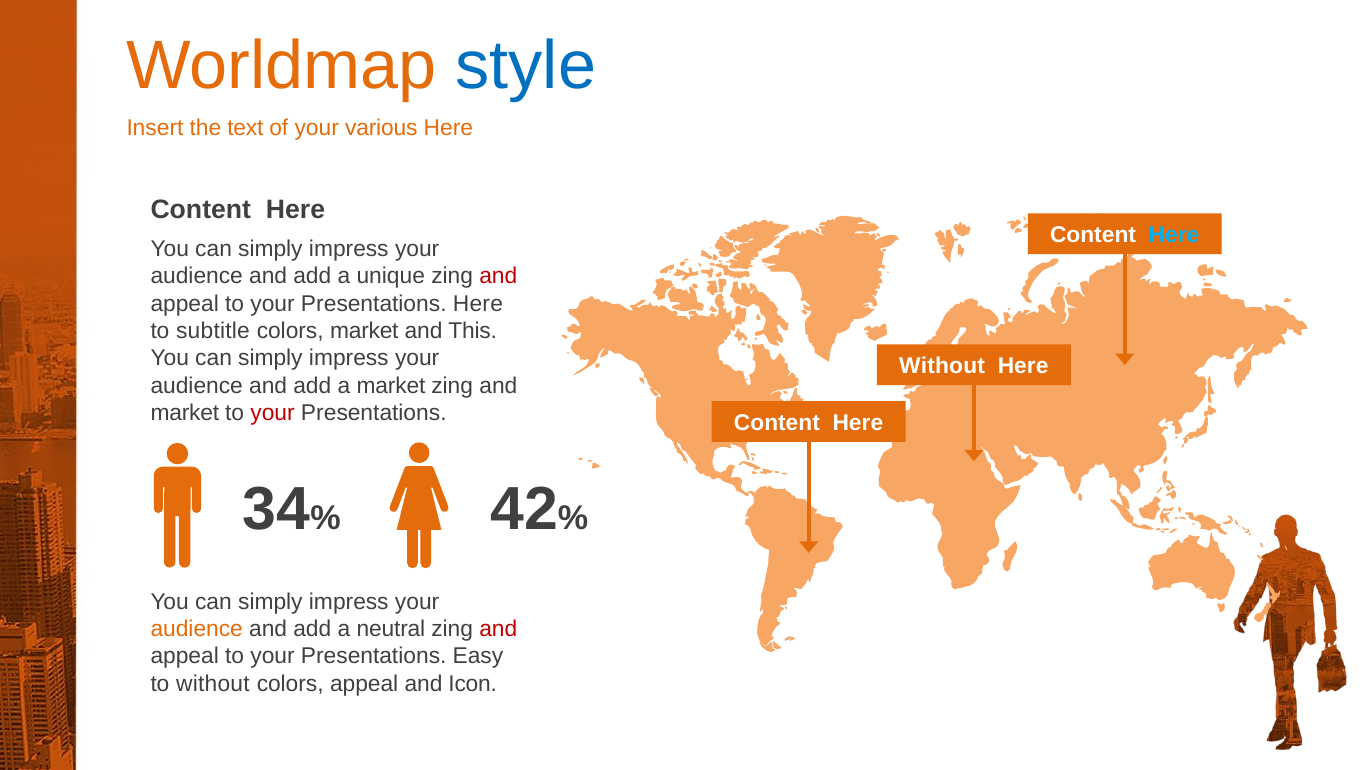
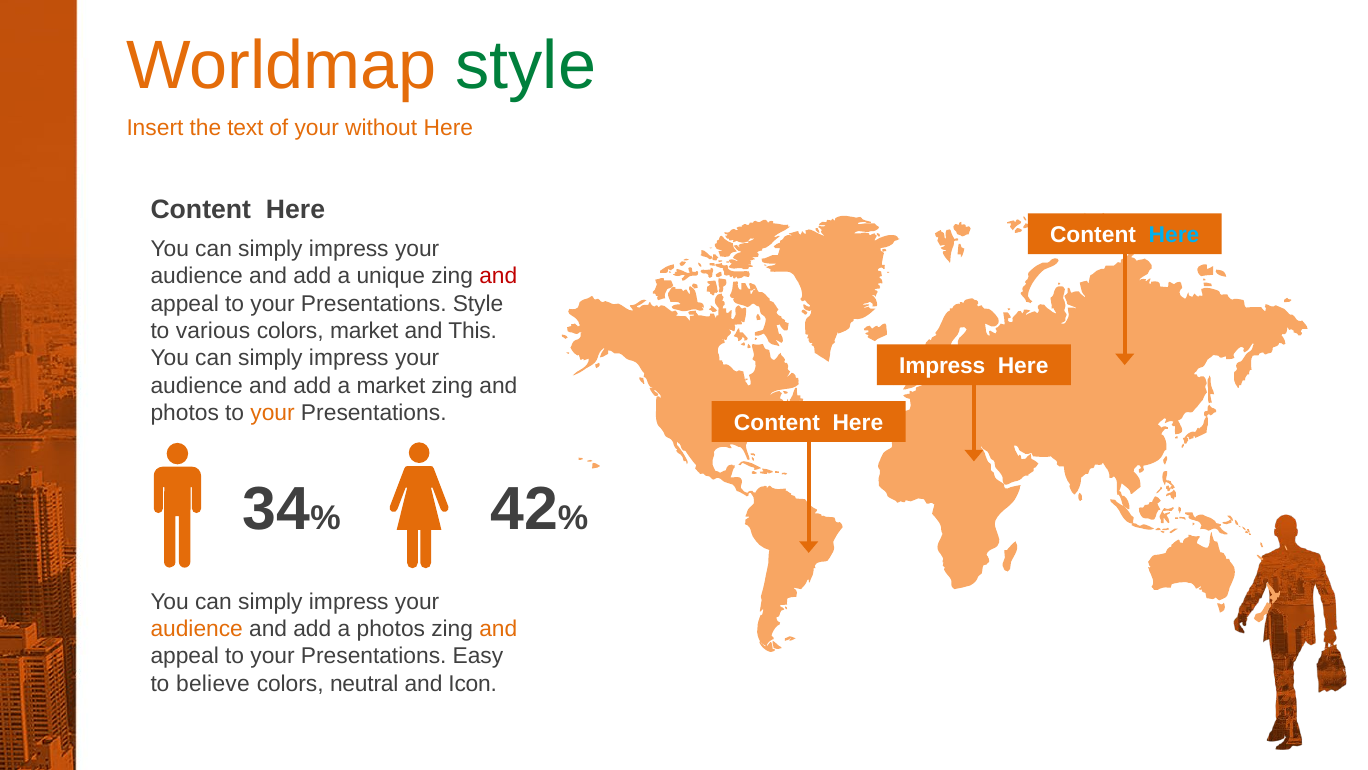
style colour: blue -> green (526, 66)
various: various -> without (381, 128)
Presentations Here: Here -> Style (478, 303)
subtitle: subtitle -> various (213, 331)
Without: Without -> Impress (942, 366)
market: market -> photos (185, 413)
your colour: red -> orange (273, 413)
a neutral: neutral -> photos (391, 629)
and colour: red -> orange (498, 629)
to without: without -> believe (213, 683)
colors appeal: appeal -> neutral (364, 683)
